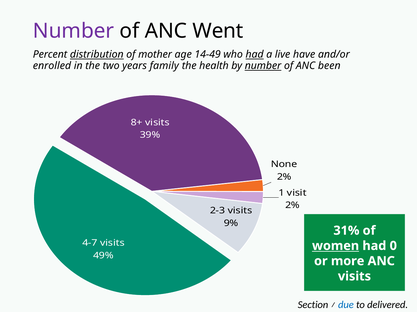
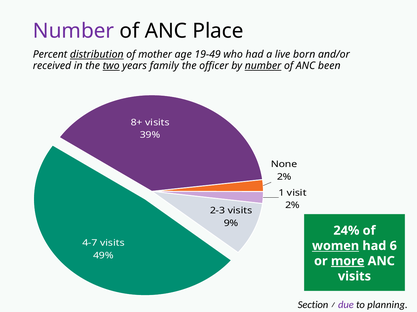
Went: Went -> Place (218, 31)
14-49: 14-49 -> 19-49 (208, 55)
had underline: present -> none (255, 55)
have: have -> born (304, 55)
enrolled: enrolled -> received (52, 66)
two underline: none -> present (111, 66)
health: health -> officer (214, 66)
31%: 31% -> 24% (346, 231)
0: 0 -> 6 (393, 246)
more underline: none -> present (348, 262)
due colour: blue -> purple (346, 305)
delivered: delivered -> planning (388, 305)
